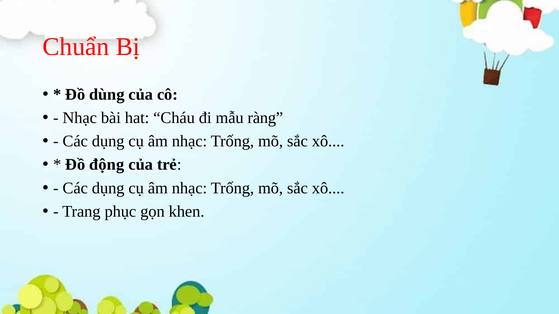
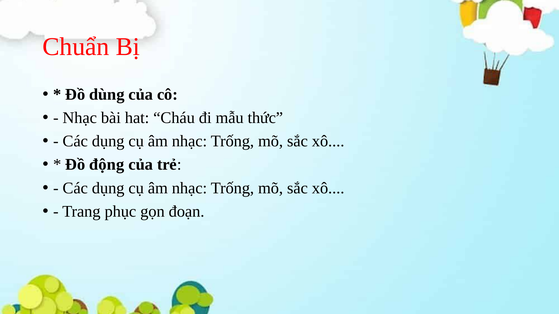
ràng: ràng -> thức (265, 118)
khen: khen -> đoạn (187, 212)
